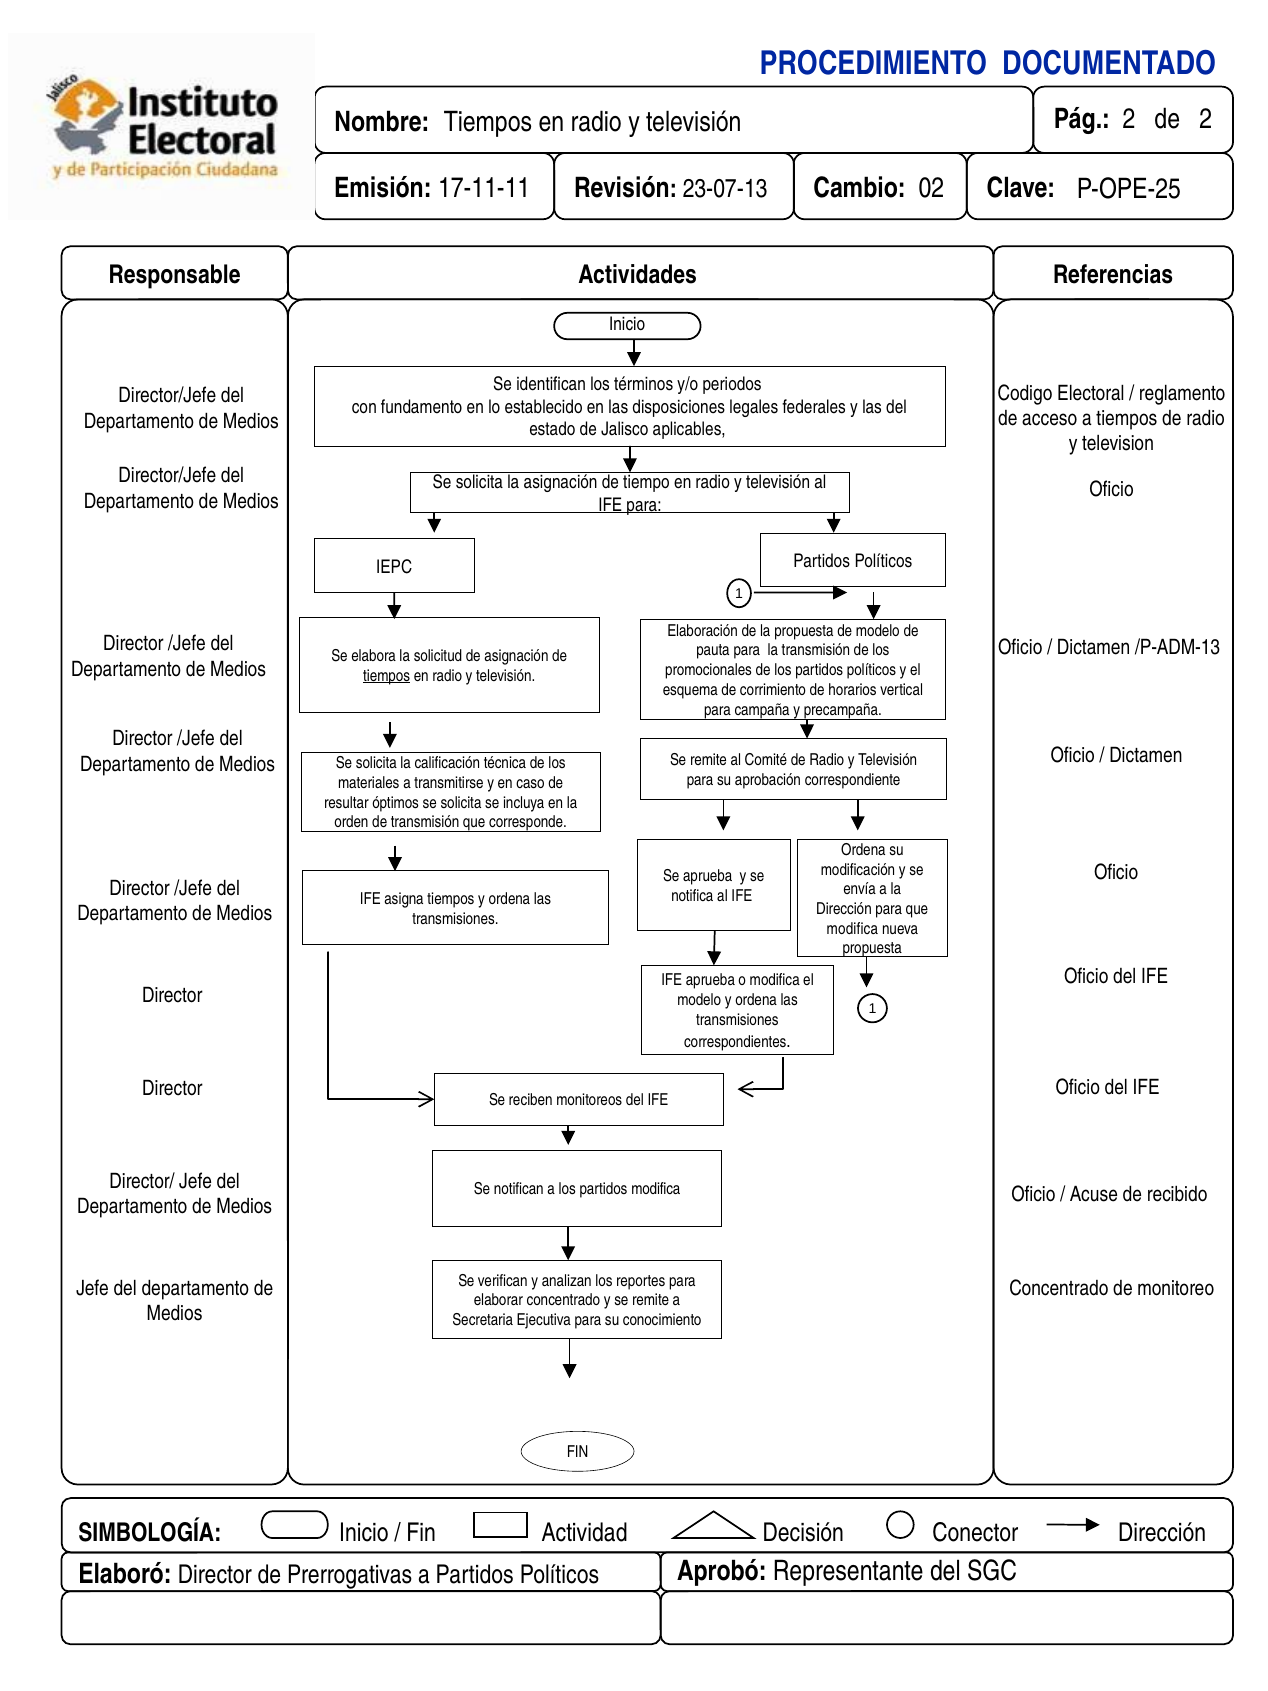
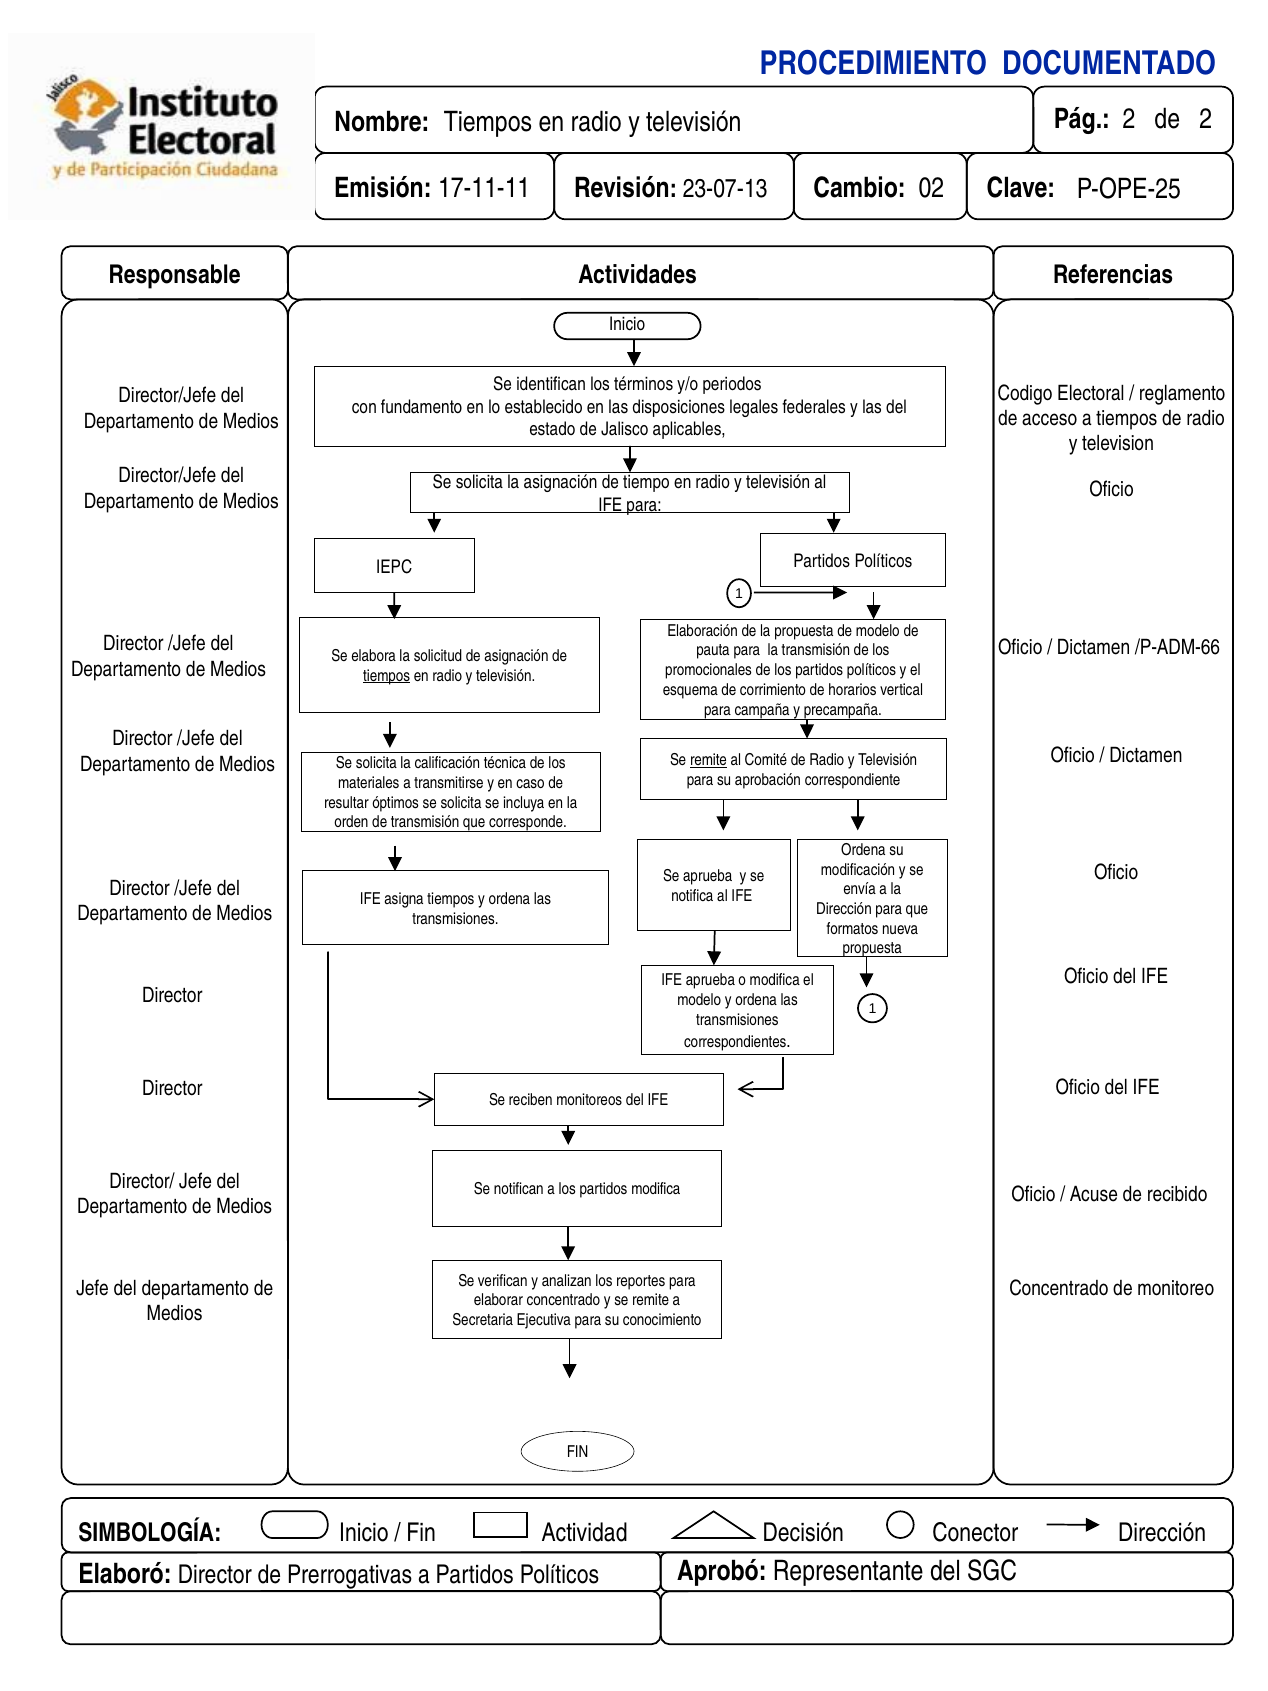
/P-ADM-13: /P-ADM-13 -> /P-ADM-66 (1178, 648)
remite underline: none -> present (708, 760)
modifica: modifica -> formatos (853, 929)
